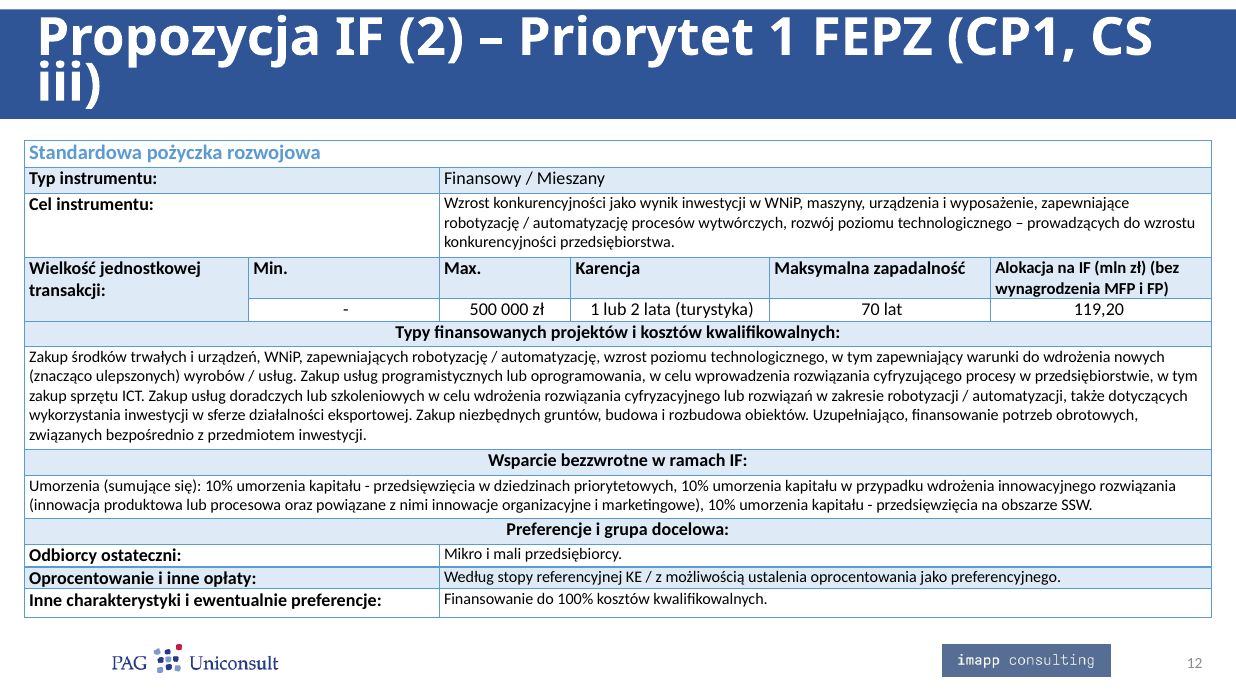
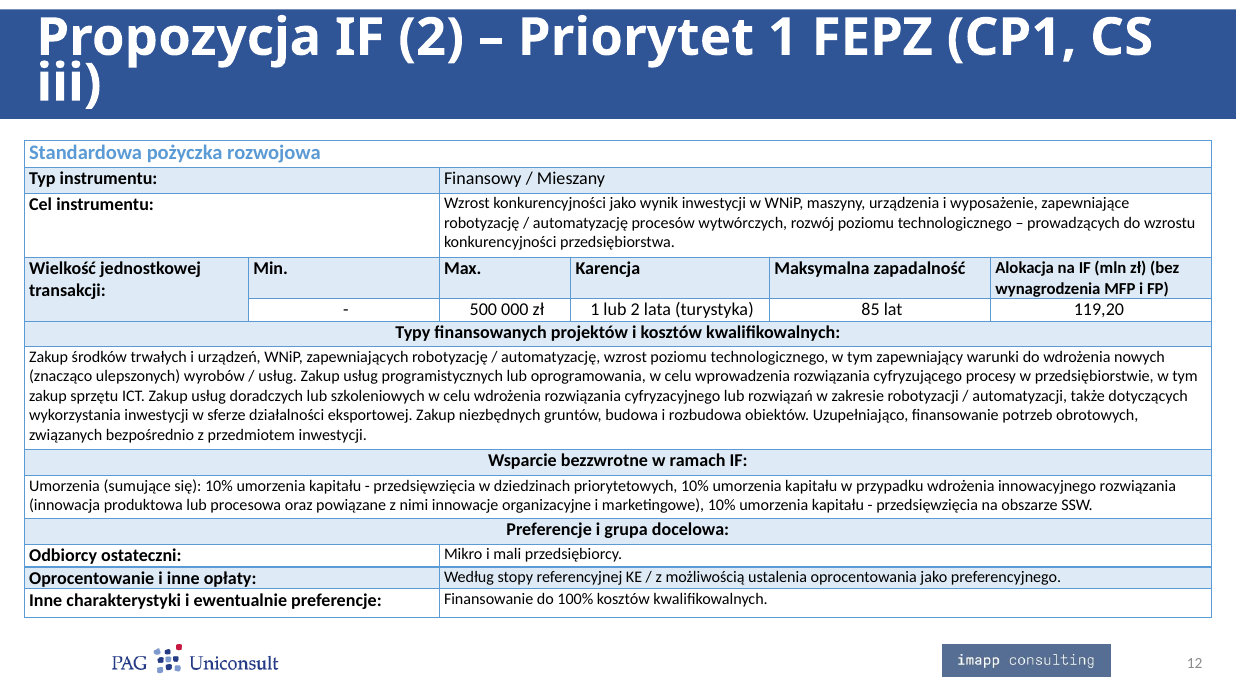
70: 70 -> 85 (871, 310)
